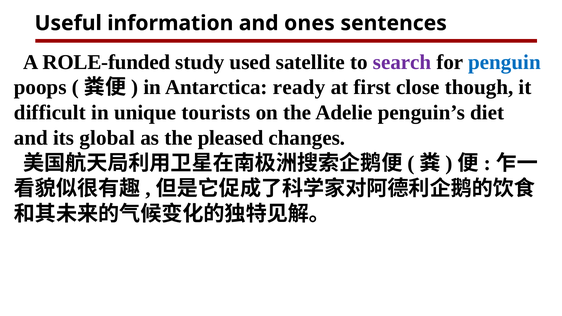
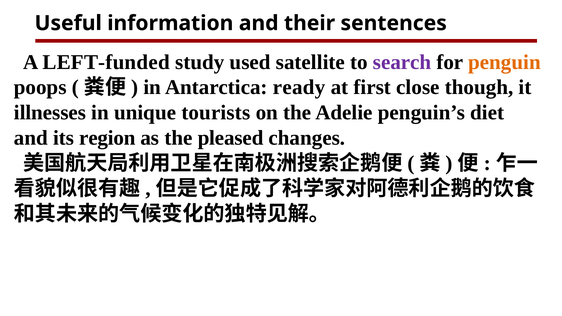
ones: ones -> their (310, 23)
ROLE-funded: ROLE-funded -> LEFT-funded (106, 62)
penguin colour: blue -> orange (504, 62)
difficult: difficult -> illnesses (50, 113)
global: global -> region (107, 138)
